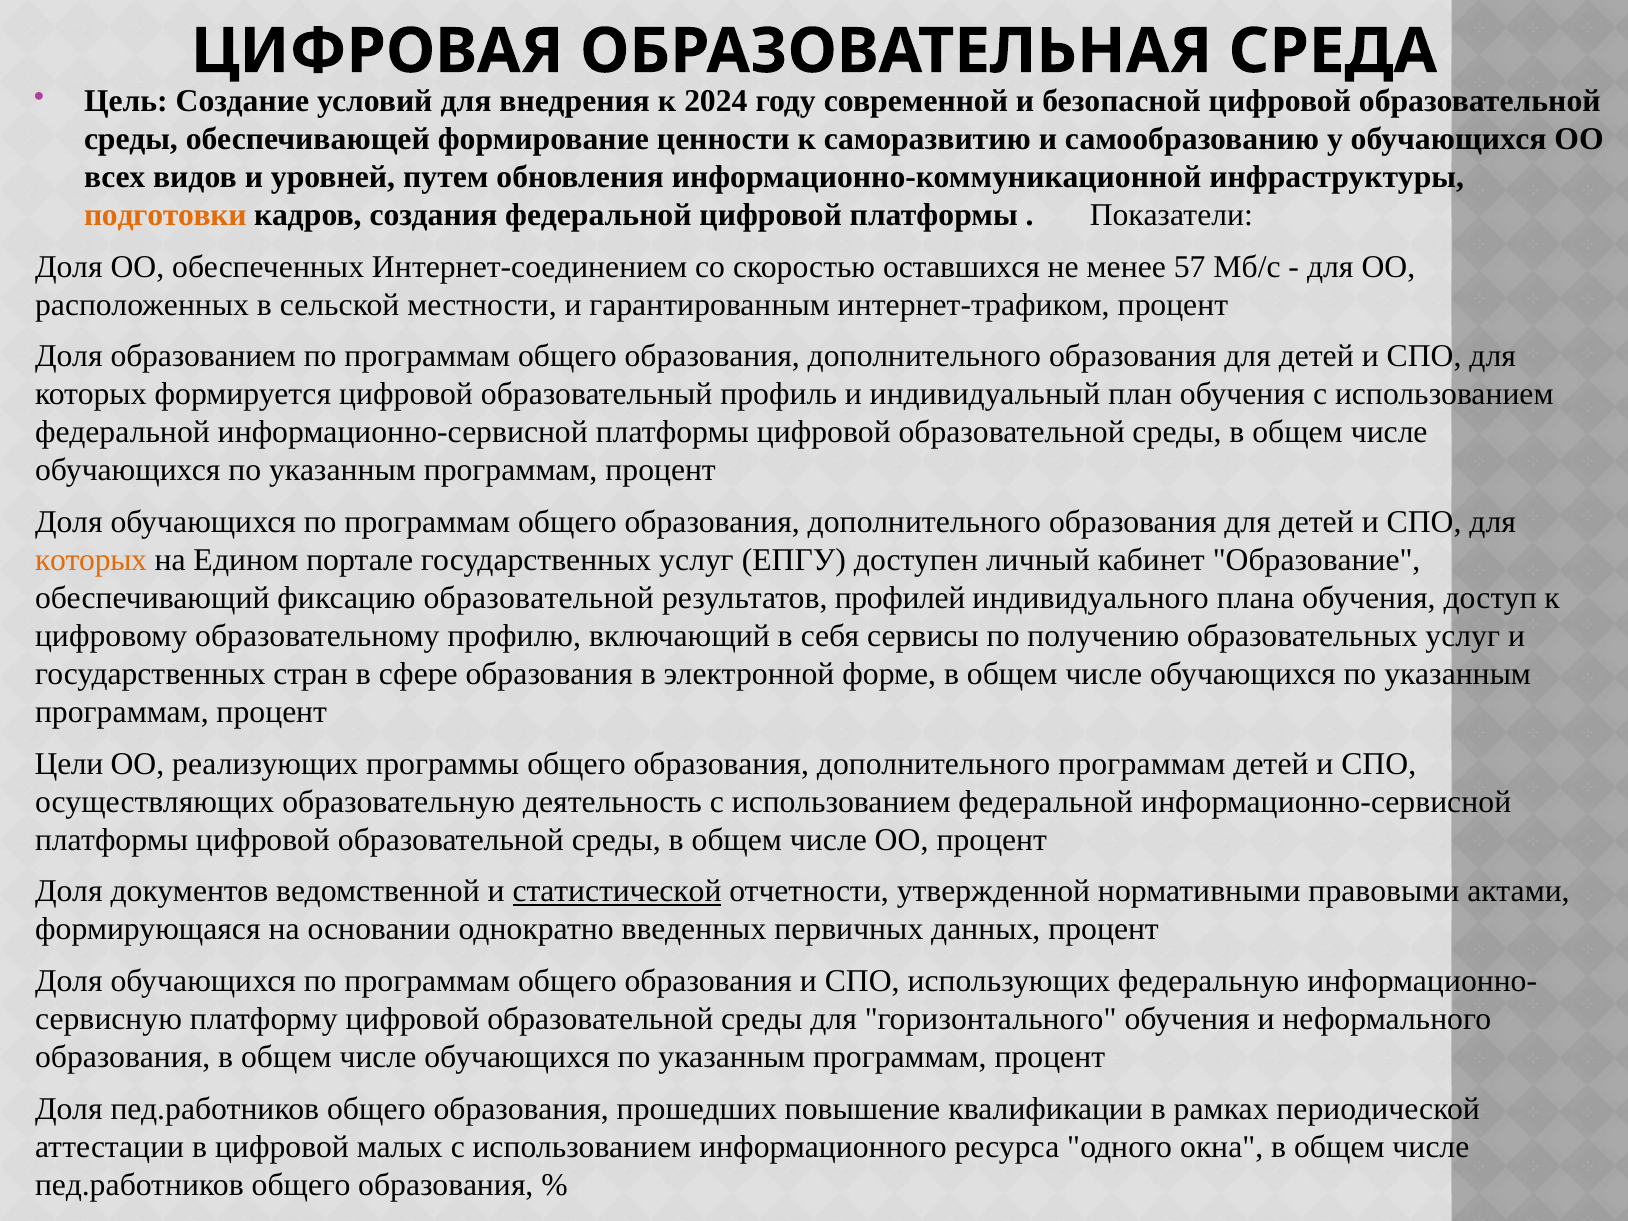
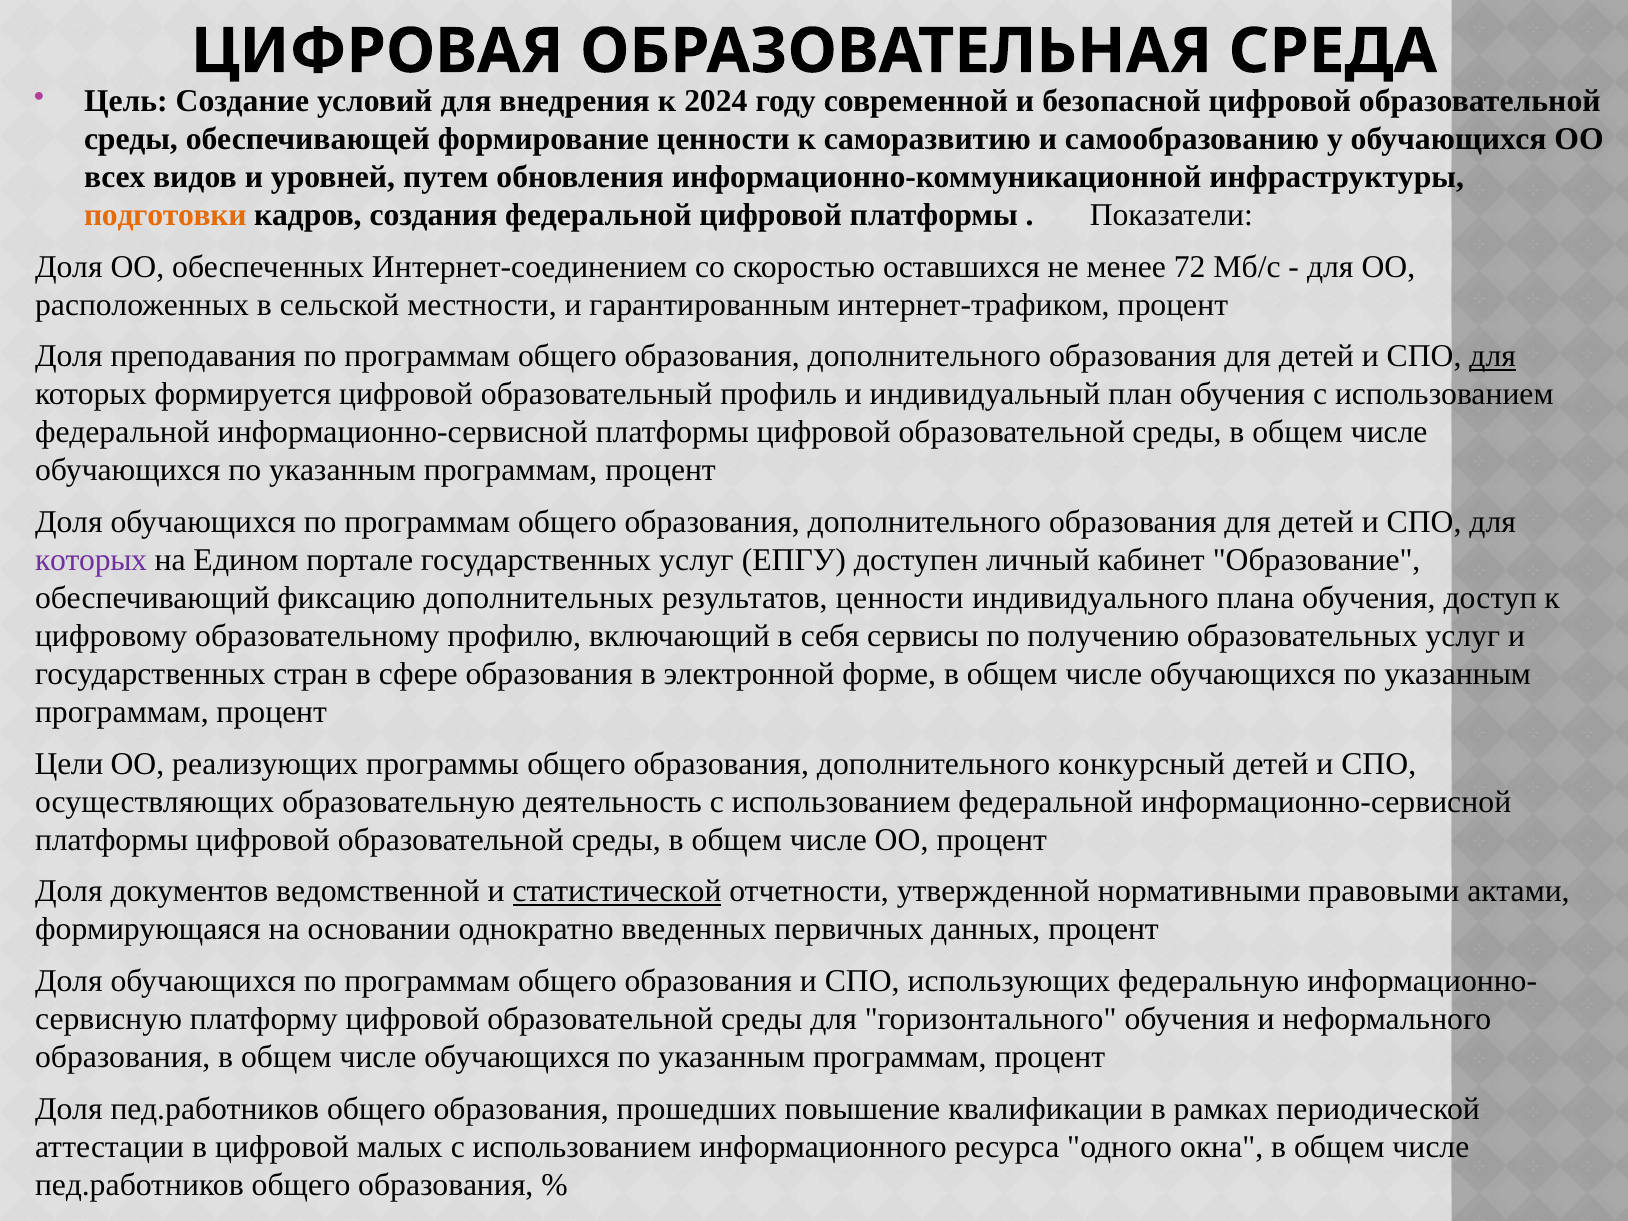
57: 57 -> 72 (1190, 267)
образованием: образованием -> преподавания (203, 356)
для underline: none -> present (1493, 356)
которых colour: orange -> purple (91, 560)
фиксацию образовательной: образовательной -> дополнительных (539, 598)
результатов профилей: профилей -> ценности (900, 598)
дополнительного программам: программам -> конкурсный (1142, 764)
